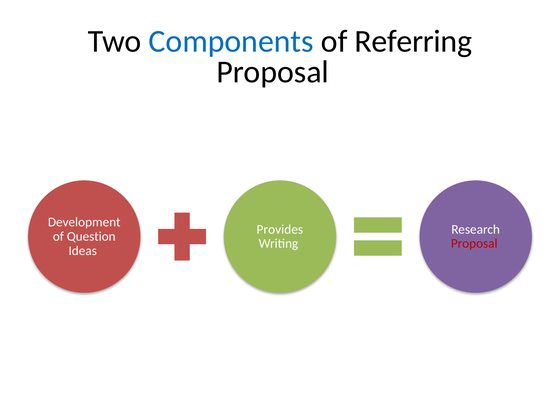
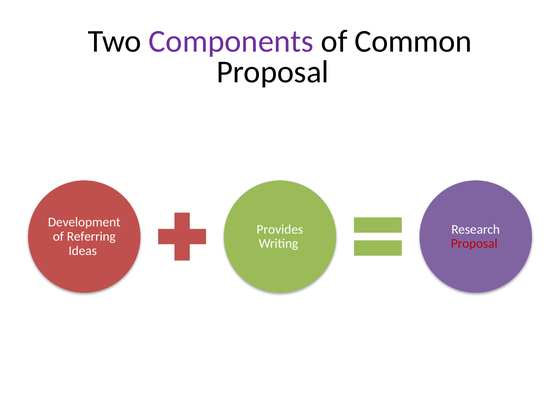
Components colour: blue -> purple (231, 41)
Referring: Referring -> Common (413, 41)
Question: Question -> Referring (91, 236)
